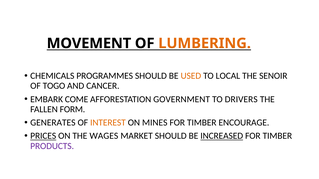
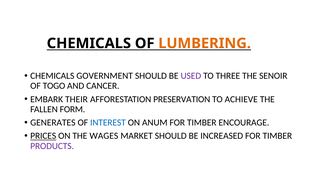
MOVEMENT: MOVEMENT -> CHEMICALS (89, 43)
PROGRAMMES: PROGRAMMES -> GOVERNMENT (105, 76)
USED colour: orange -> purple (191, 76)
LOCAL: LOCAL -> THREE (228, 76)
COME: COME -> THEIR (76, 99)
GOVERNMENT: GOVERNMENT -> PRESERVATION (182, 99)
DRIVERS: DRIVERS -> ACHIEVE (241, 99)
INTEREST colour: orange -> blue (108, 123)
MINES: MINES -> ANUM (155, 123)
INCREASED underline: present -> none (222, 136)
